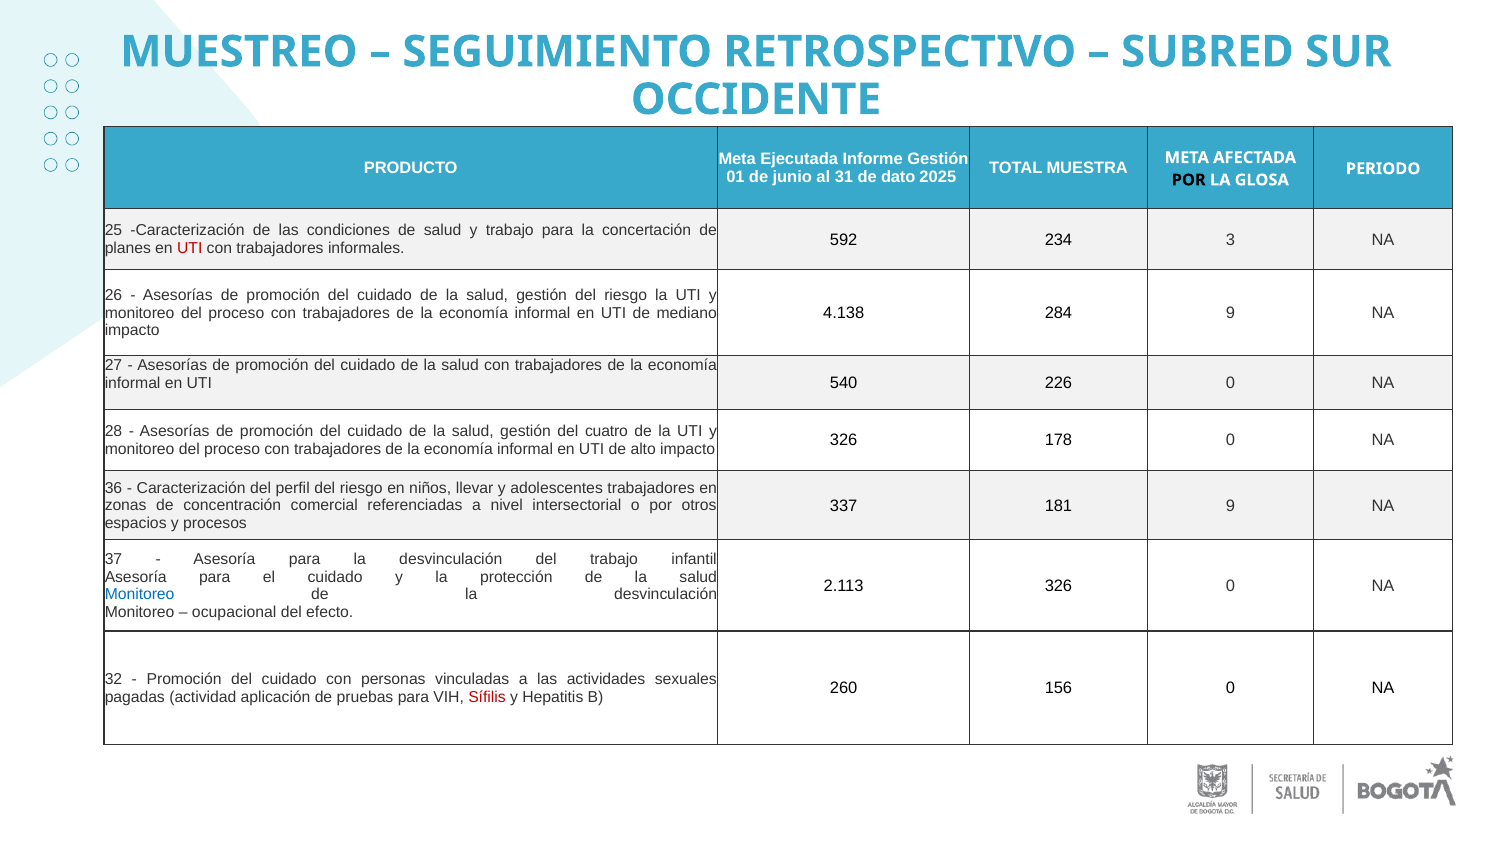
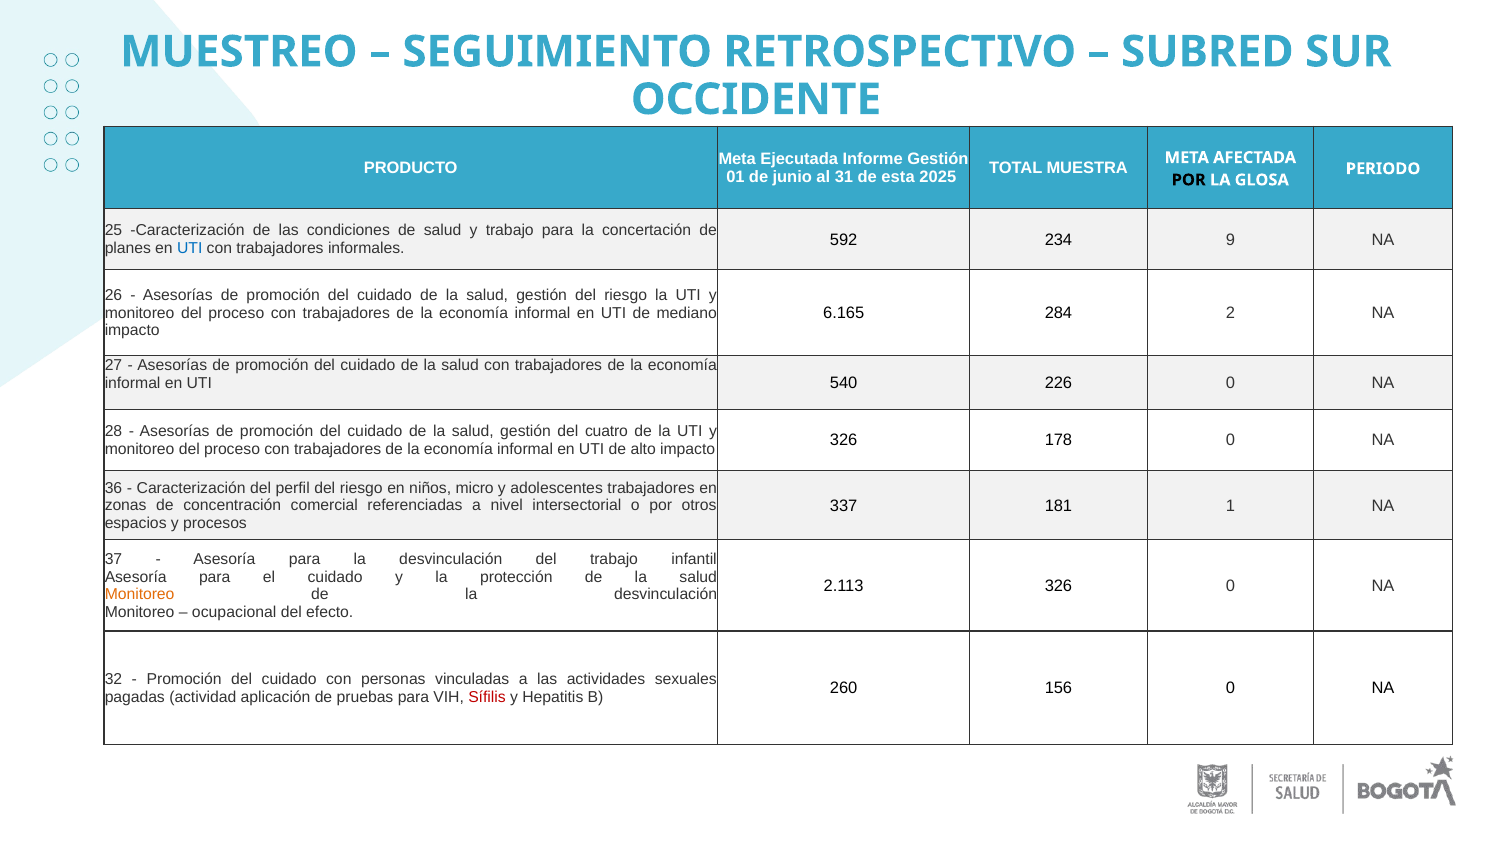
dato: dato -> esta (898, 177)
3: 3 -> 9 (1230, 239)
UTI colour: red -> blue (190, 248)
4.138: 4.138 -> 6.165 (844, 313)
284 9: 9 -> 2 (1230, 313)
llevar: llevar -> micro (475, 488)
181 9: 9 -> 1 (1230, 505)
Monitoreo colour: blue -> orange (140, 594)
